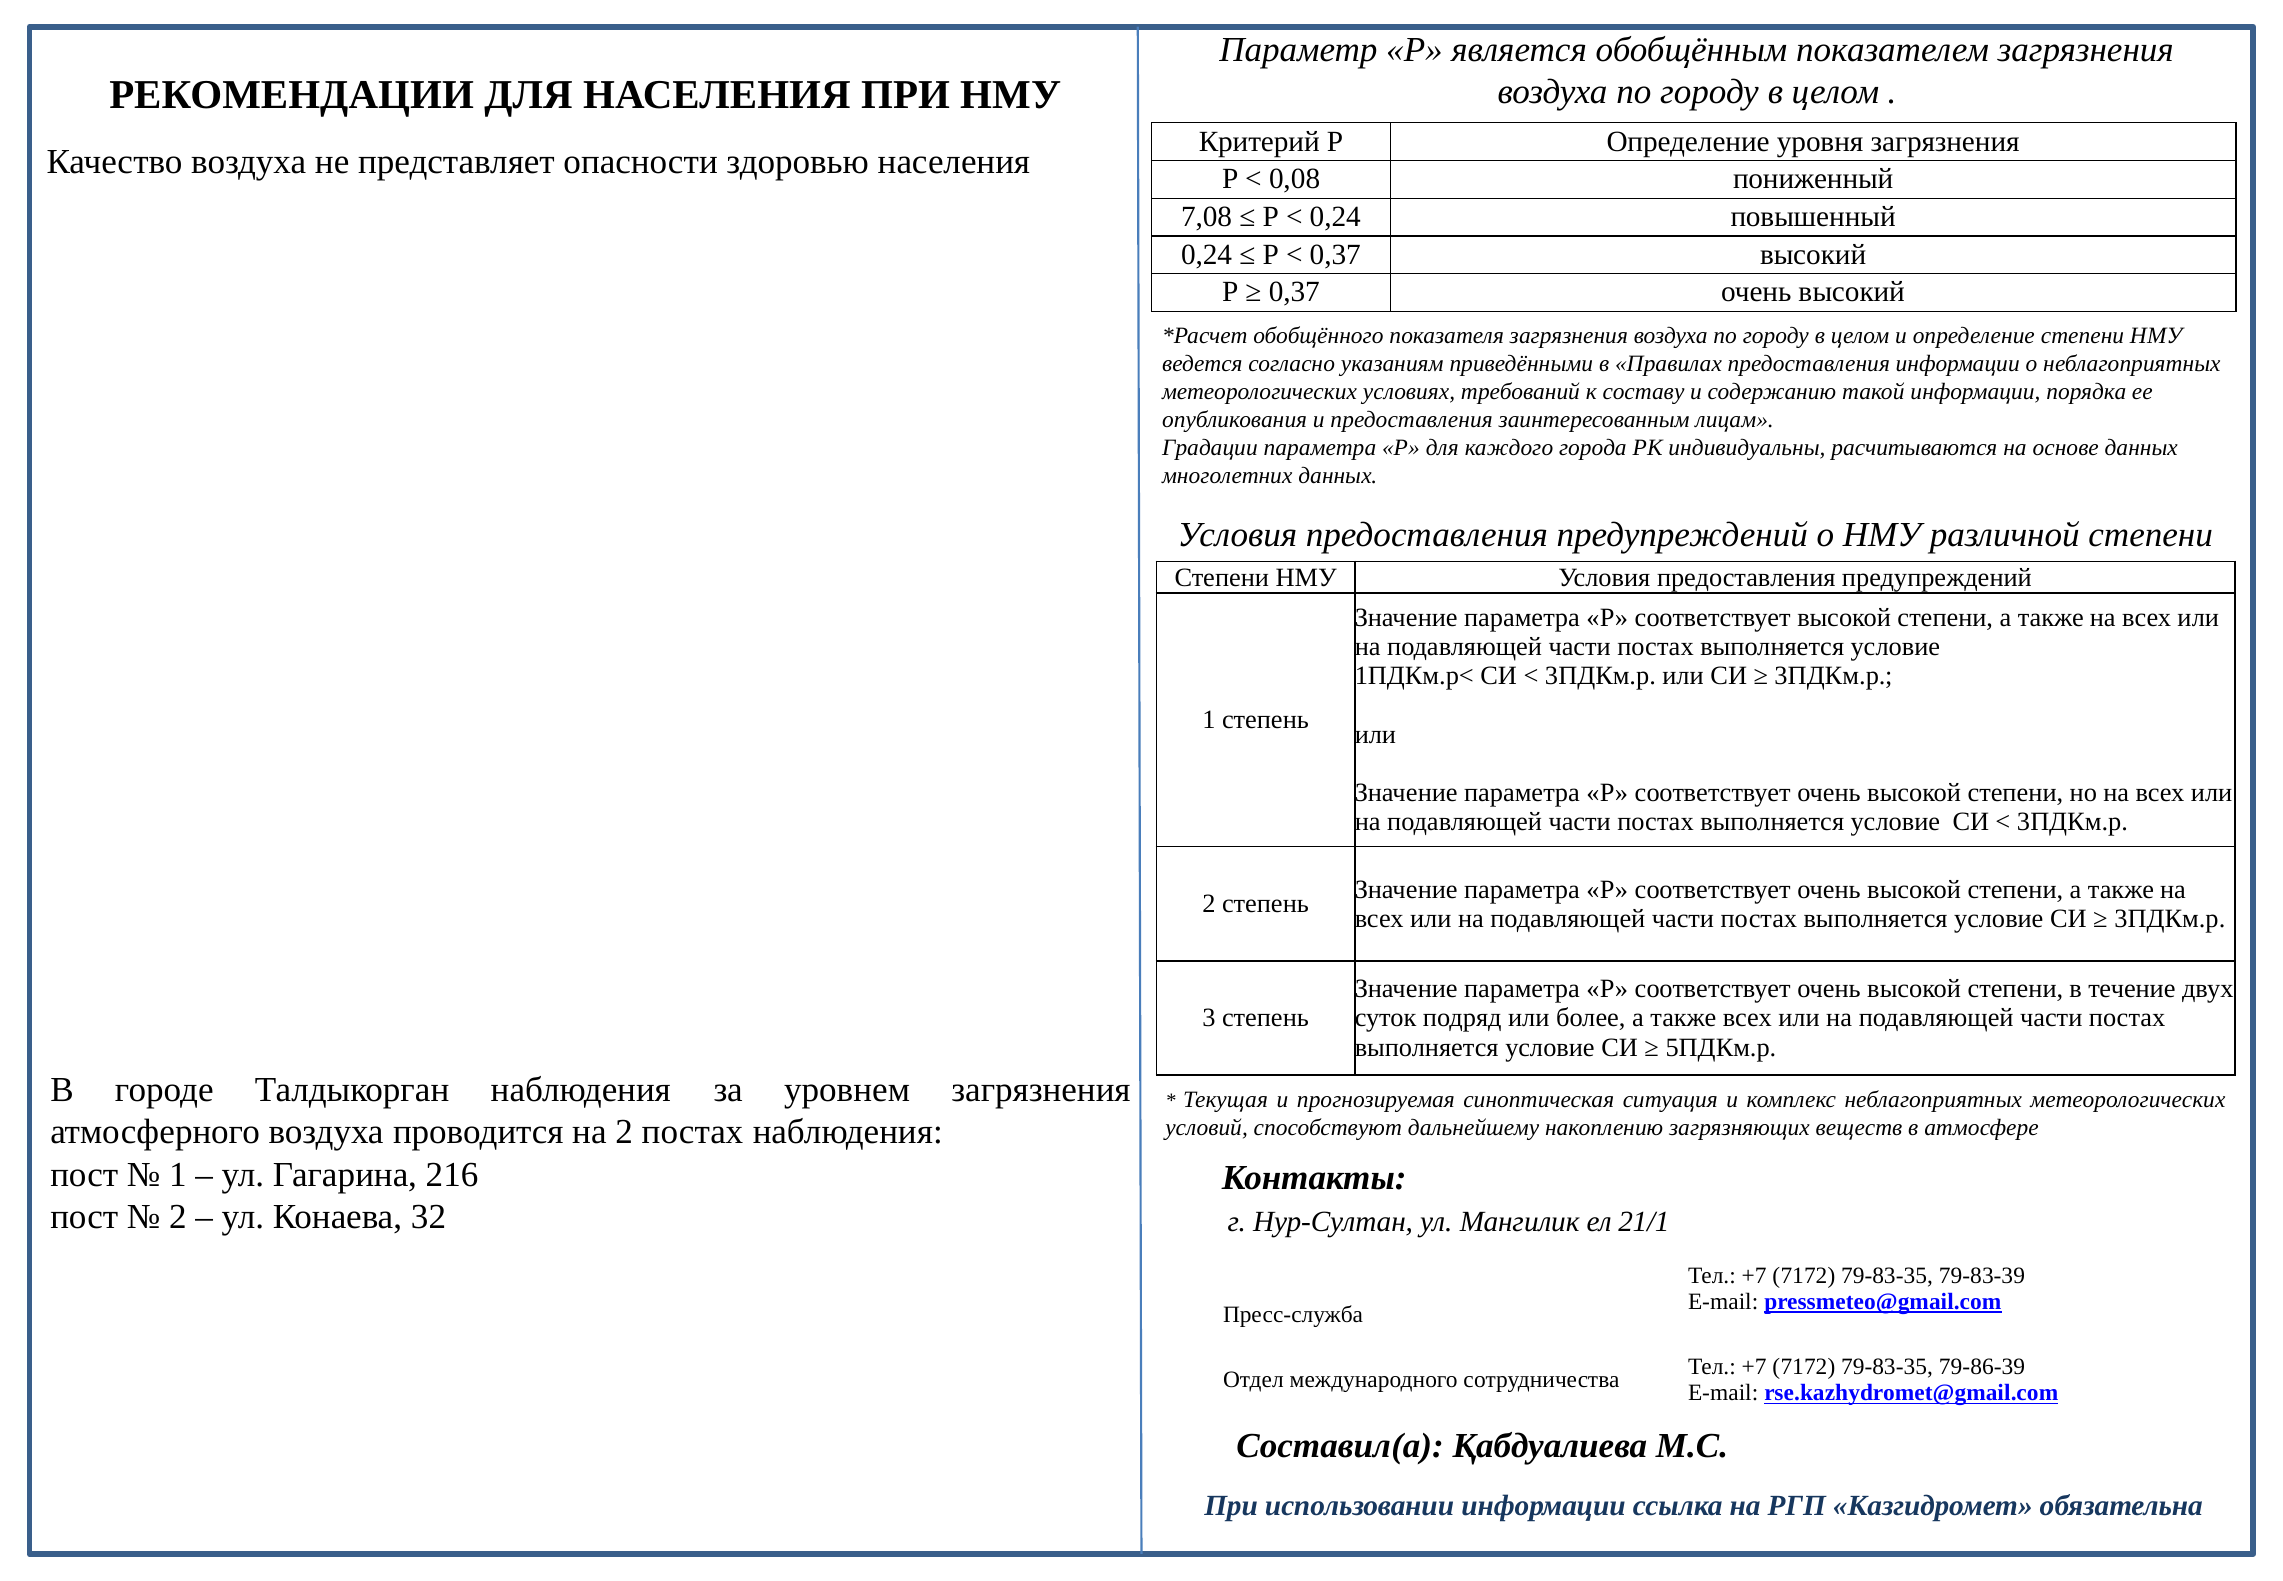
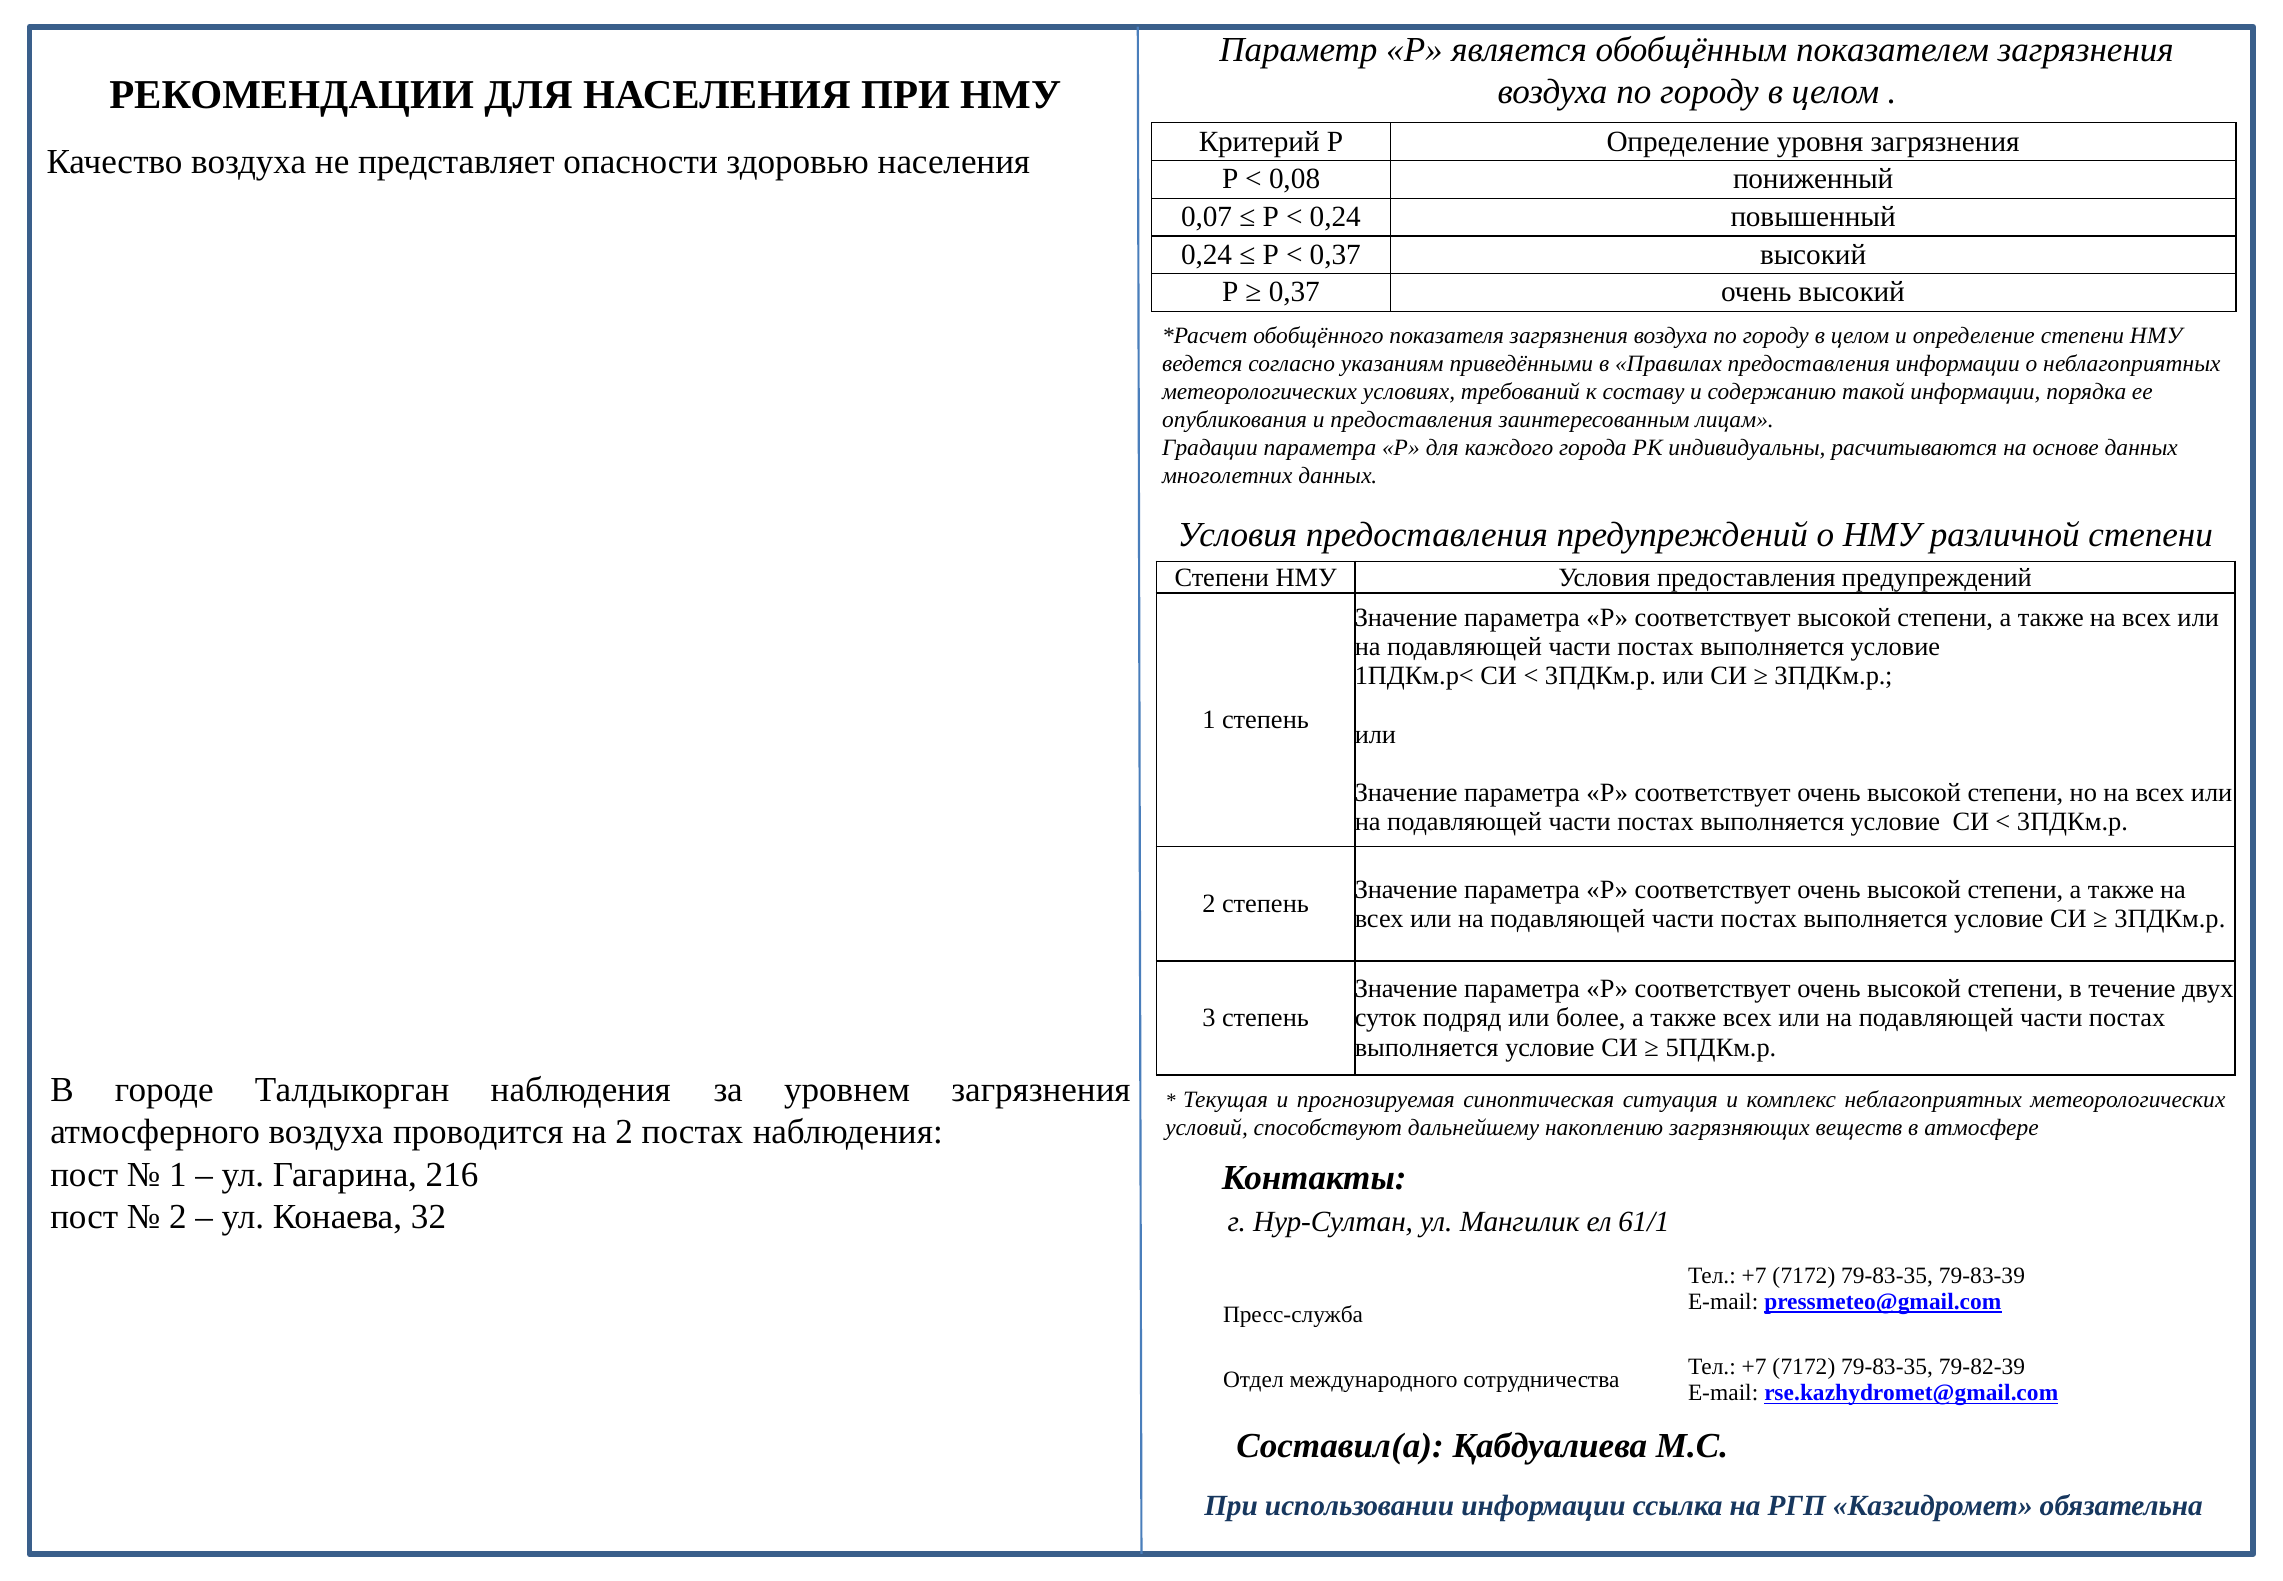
7,08: 7,08 -> 0,07 (1207, 217)
21/1: 21/1 -> 61/1 (1644, 1222)
79-86-39: 79-86-39 -> 79-82-39 (1982, 1366)
